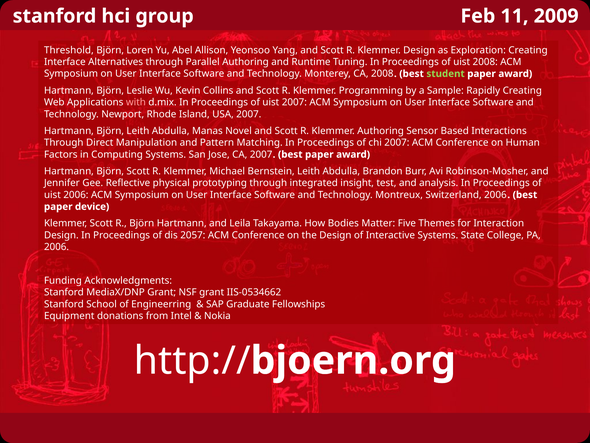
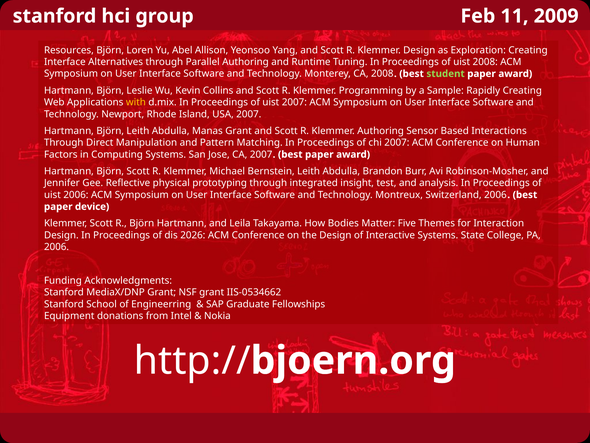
Threshold: Threshold -> Resources (69, 50)
with colour: pink -> yellow (136, 102)
Manas Novel: Novel -> Grant (239, 131)
2057: 2057 -> 2026 (193, 235)
